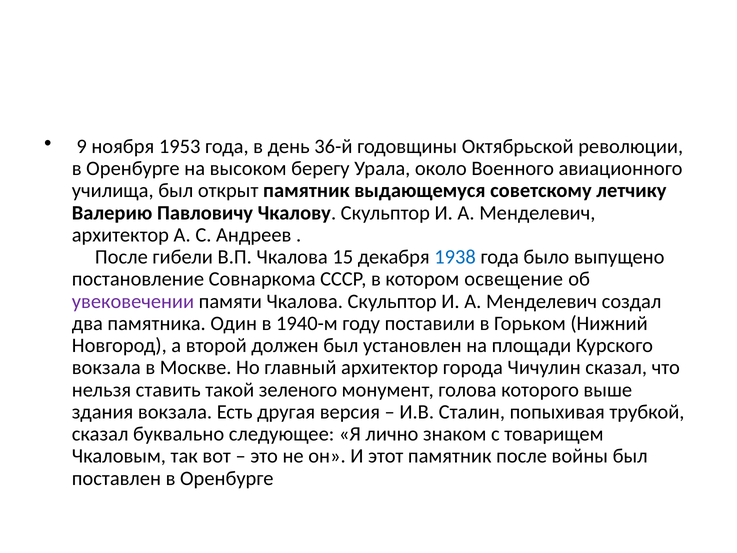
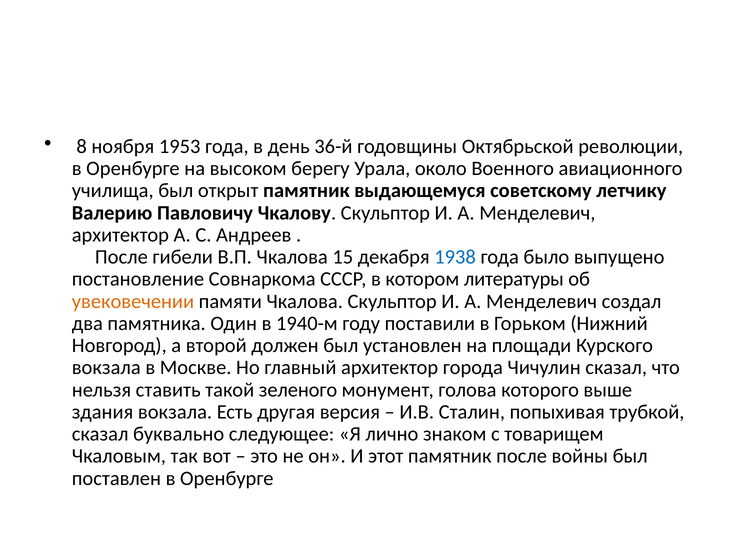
9: 9 -> 8 (82, 146)
освещение: освещение -> литературы (514, 279)
увековечении colour: purple -> orange (133, 301)
